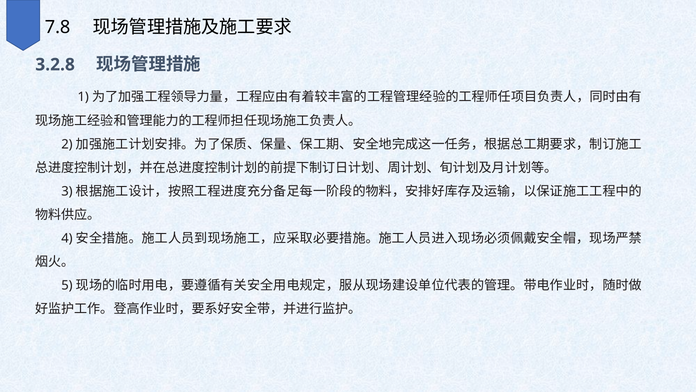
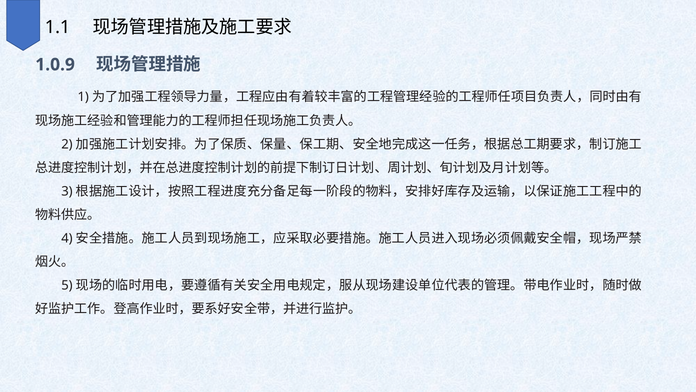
7.8: 7.8 -> 1.1 (58, 27)
3.2.8: 3.2.8 -> 1.0.9 (55, 65)
